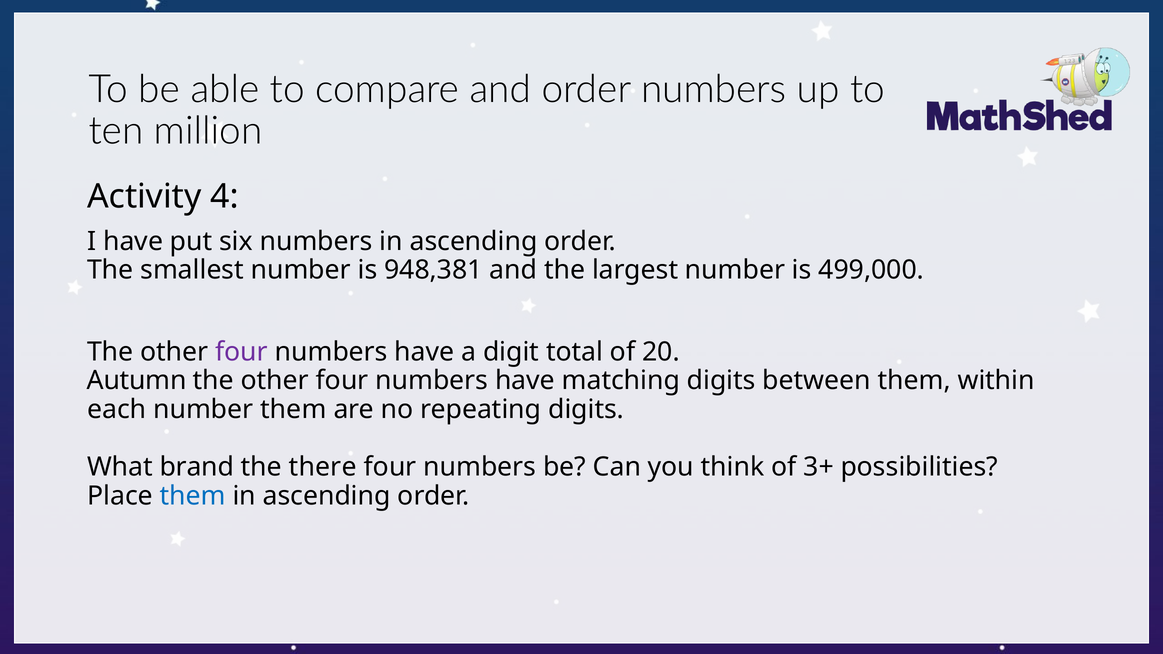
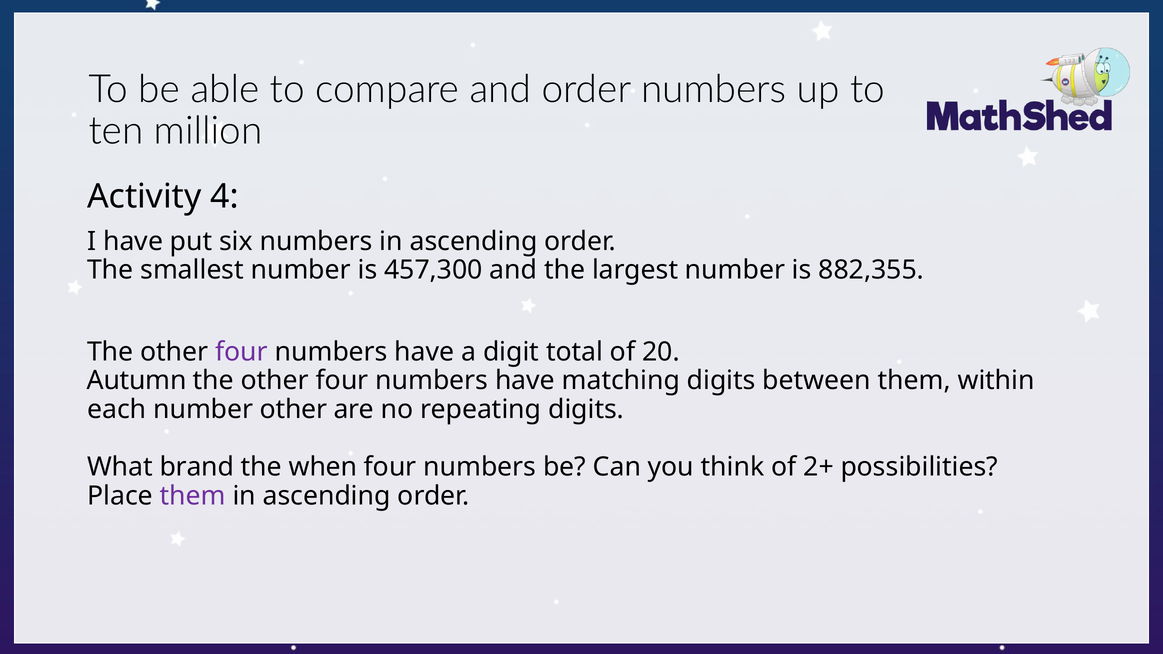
948,381: 948,381 -> 457,300 (433, 270)
499,000: 499,000 -> 882,355 (871, 270)
number them: them -> other (294, 410)
there: there -> when (323, 467)
3+: 3+ -> 2+ (819, 467)
them colour: blue -> purple (193, 496)
